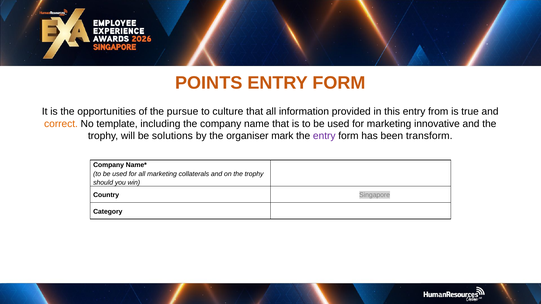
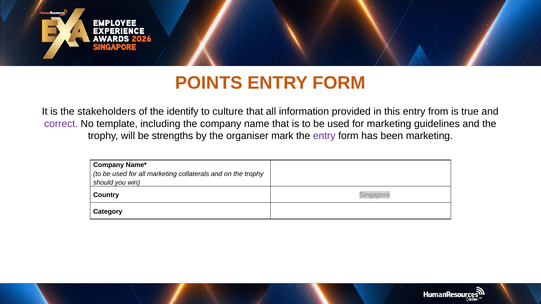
opportunities: opportunities -> stakeholders (107, 112)
pursue: pursue -> identify (183, 112)
correct colour: orange -> purple (61, 124)
innovative: innovative -> guidelines (437, 124)
solutions: solutions -> strengths (172, 136)
been transform: transform -> marketing (429, 136)
